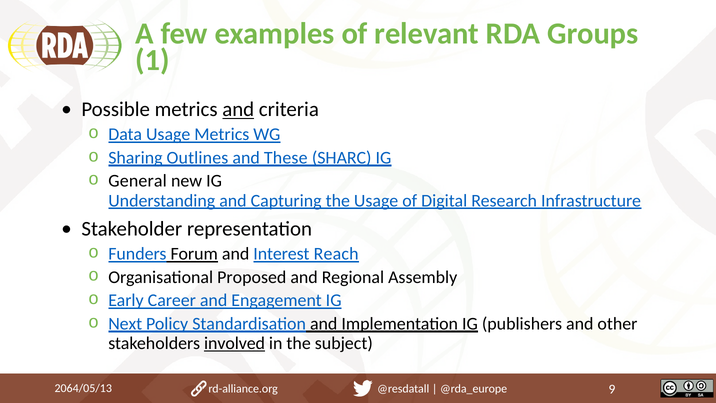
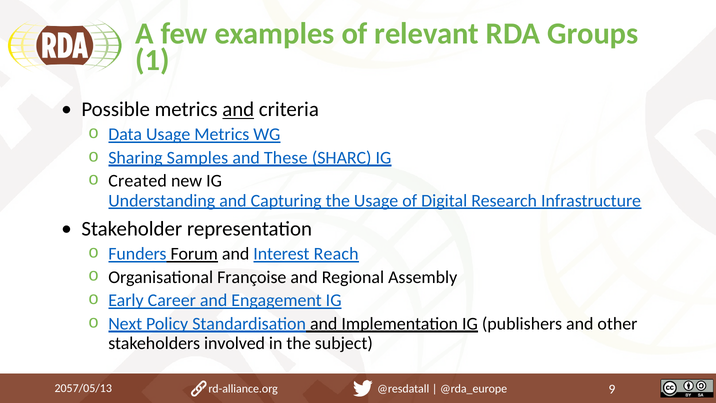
Outlines: Outlines -> Samples (197, 158)
General: General -> Created (138, 181)
Proposed: Proposed -> Françoise (252, 277)
involved underline: present -> none (235, 343)
2064/05/13: 2064/05/13 -> 2057/05/13 (83, 388)
